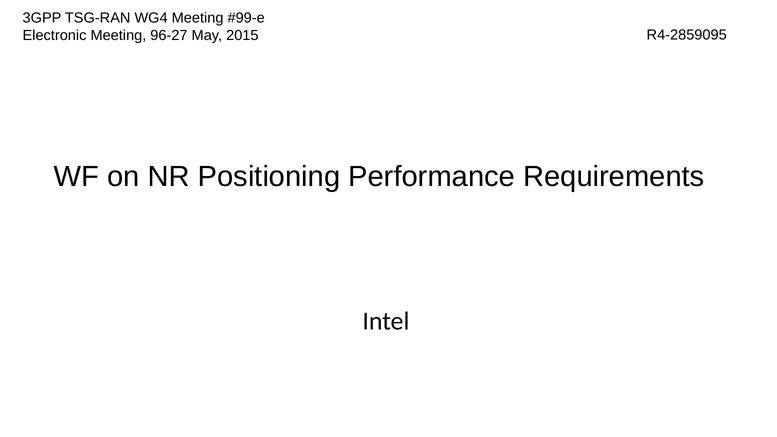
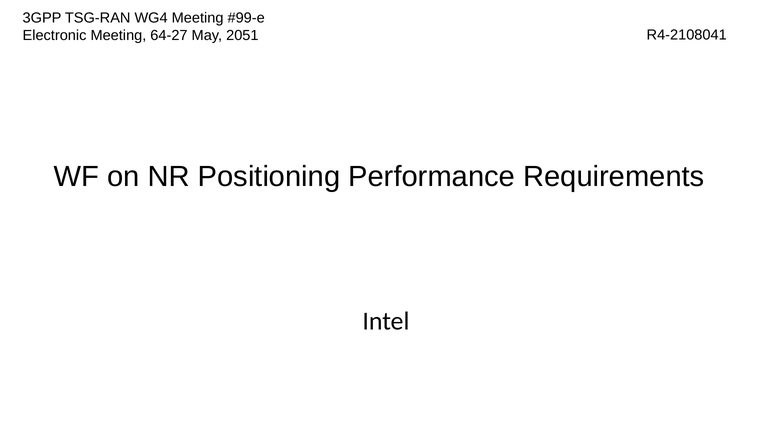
R4-2859095: R4-2859095 -> R4-2108041 (687, 35)
96-27: 96-27 -> 64-27 (169, 35)
2015: 2015 -> 2051 (242, 35)
